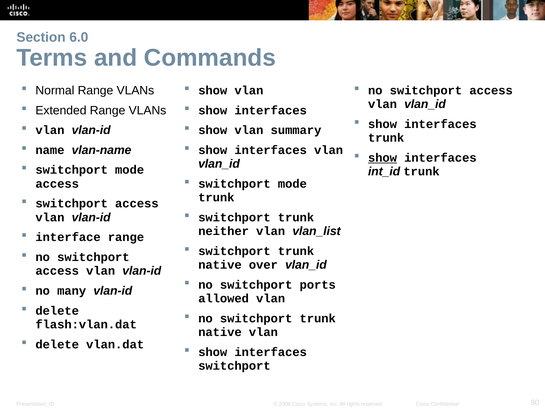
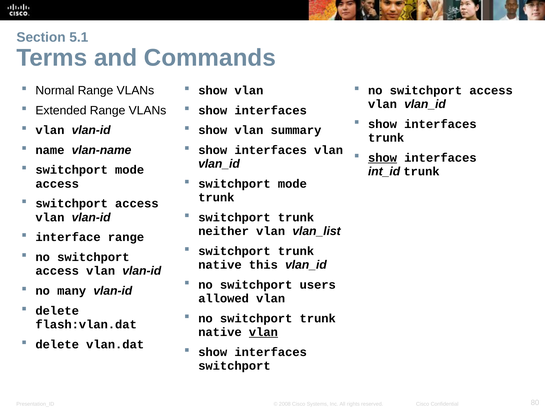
6.0: 6.0 -> 5.1 (79, 37)
over: over -> this (263, 265)
ports: ports -> users (318, 285)
vlan underline: none -> present (263, 332)
